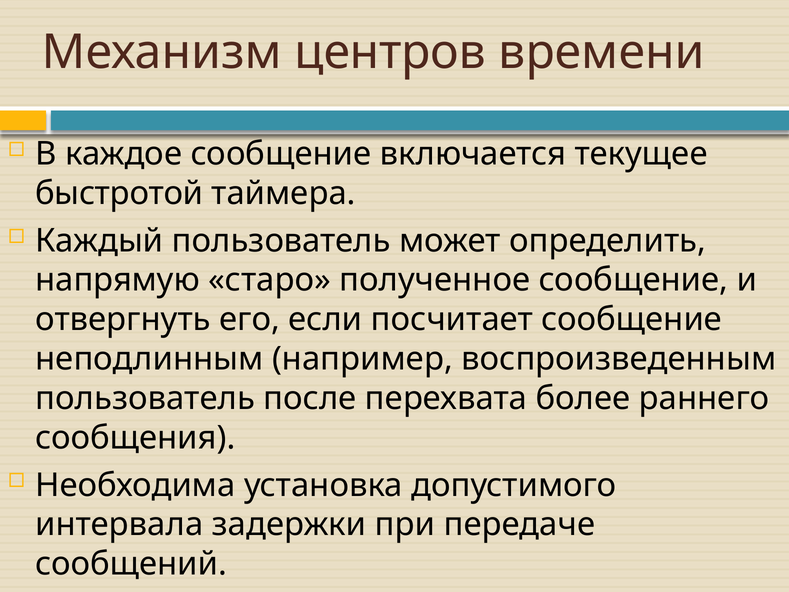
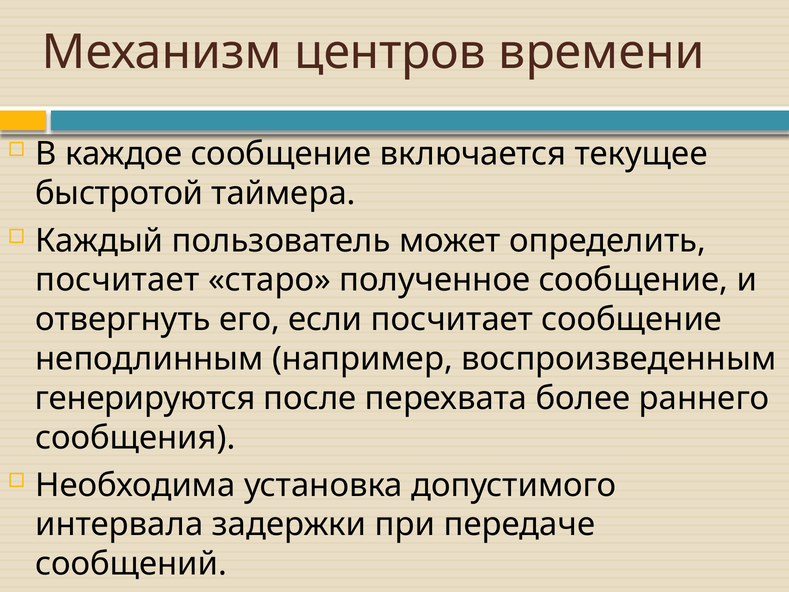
напрямую: напрямую -> посчитает (117, 280)
пользователь: пользователь -> генерируются (145, 398)
